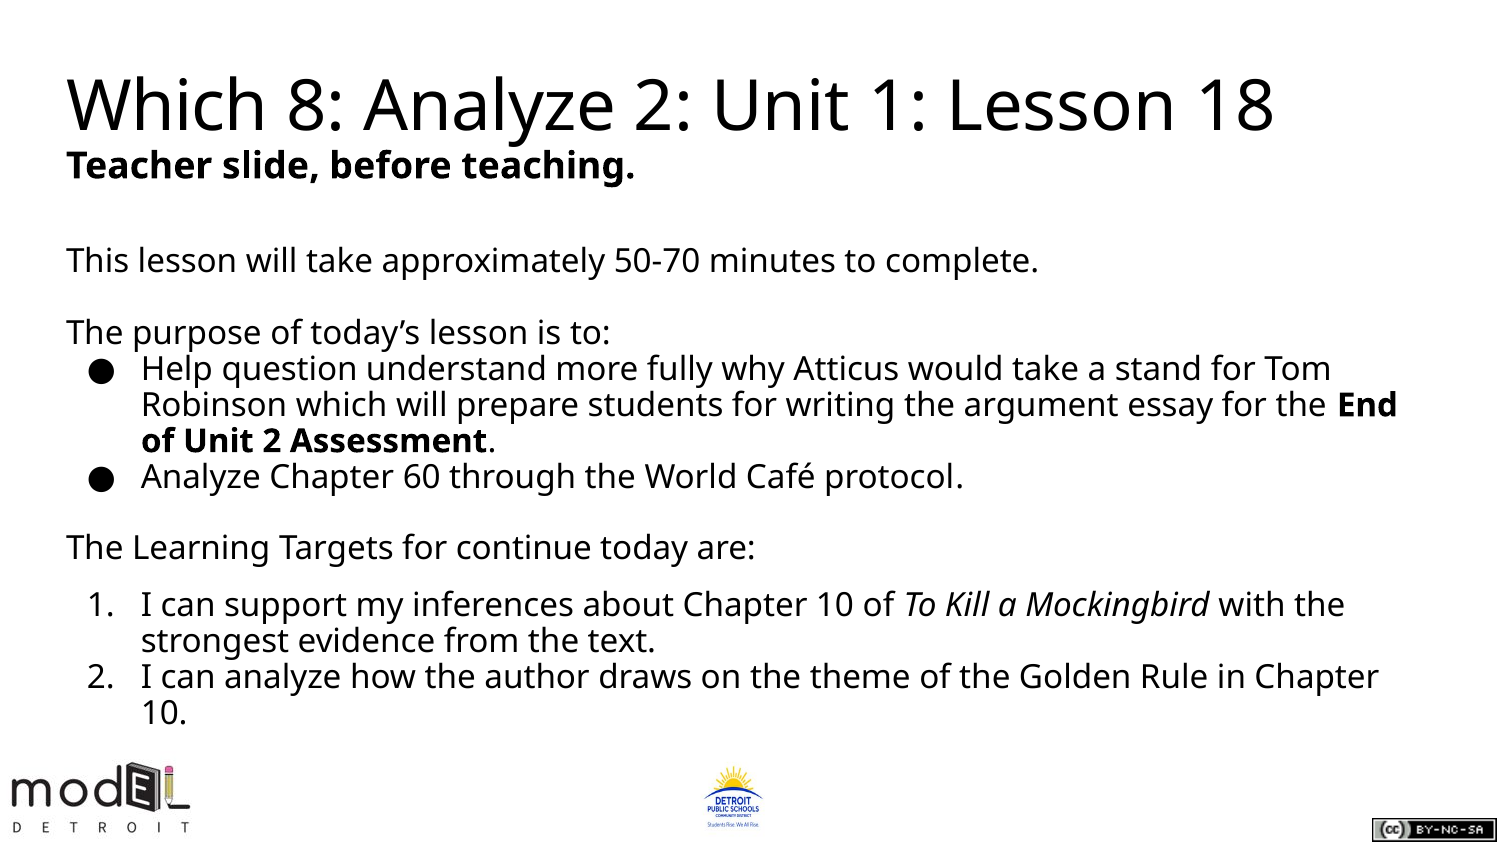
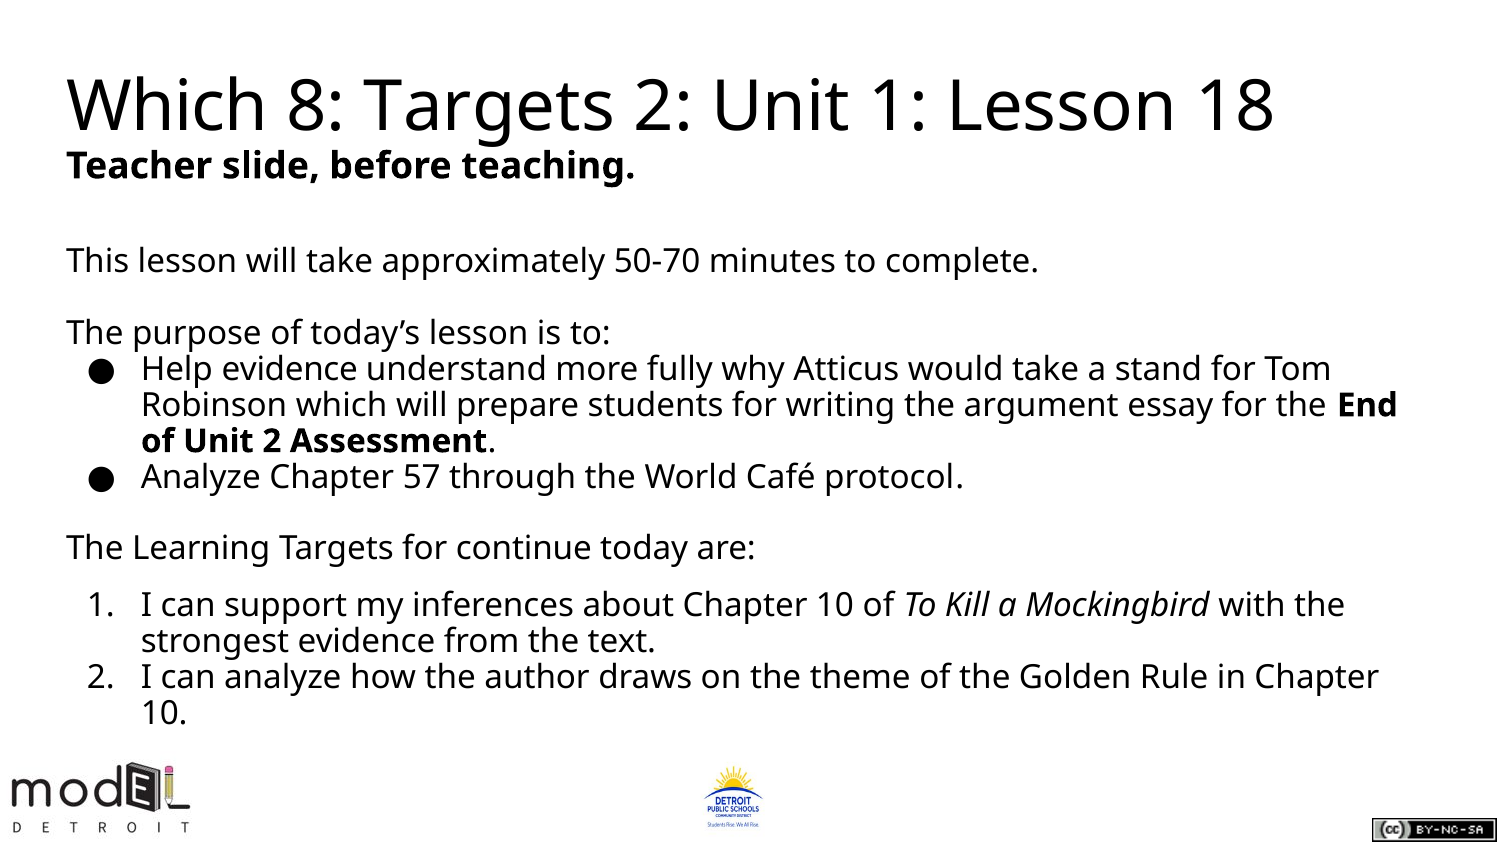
8 Analyze: Analyze -> Targets (489, 107)
Help question: question -> evidence (290, 370)
60: 60 -> 57 (422, 477)
